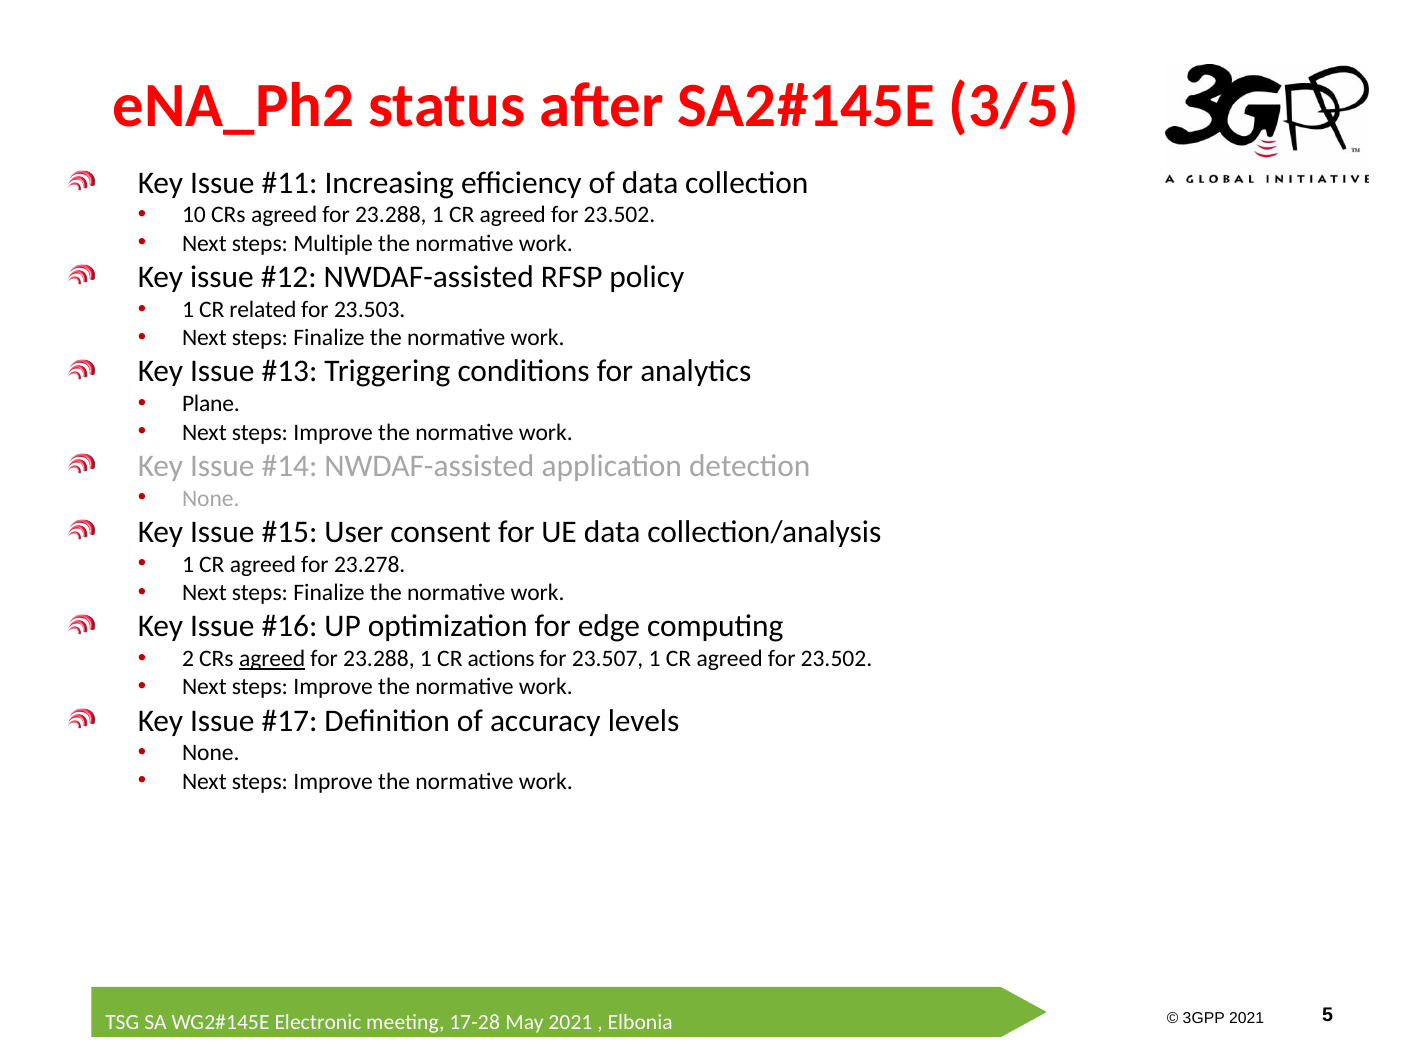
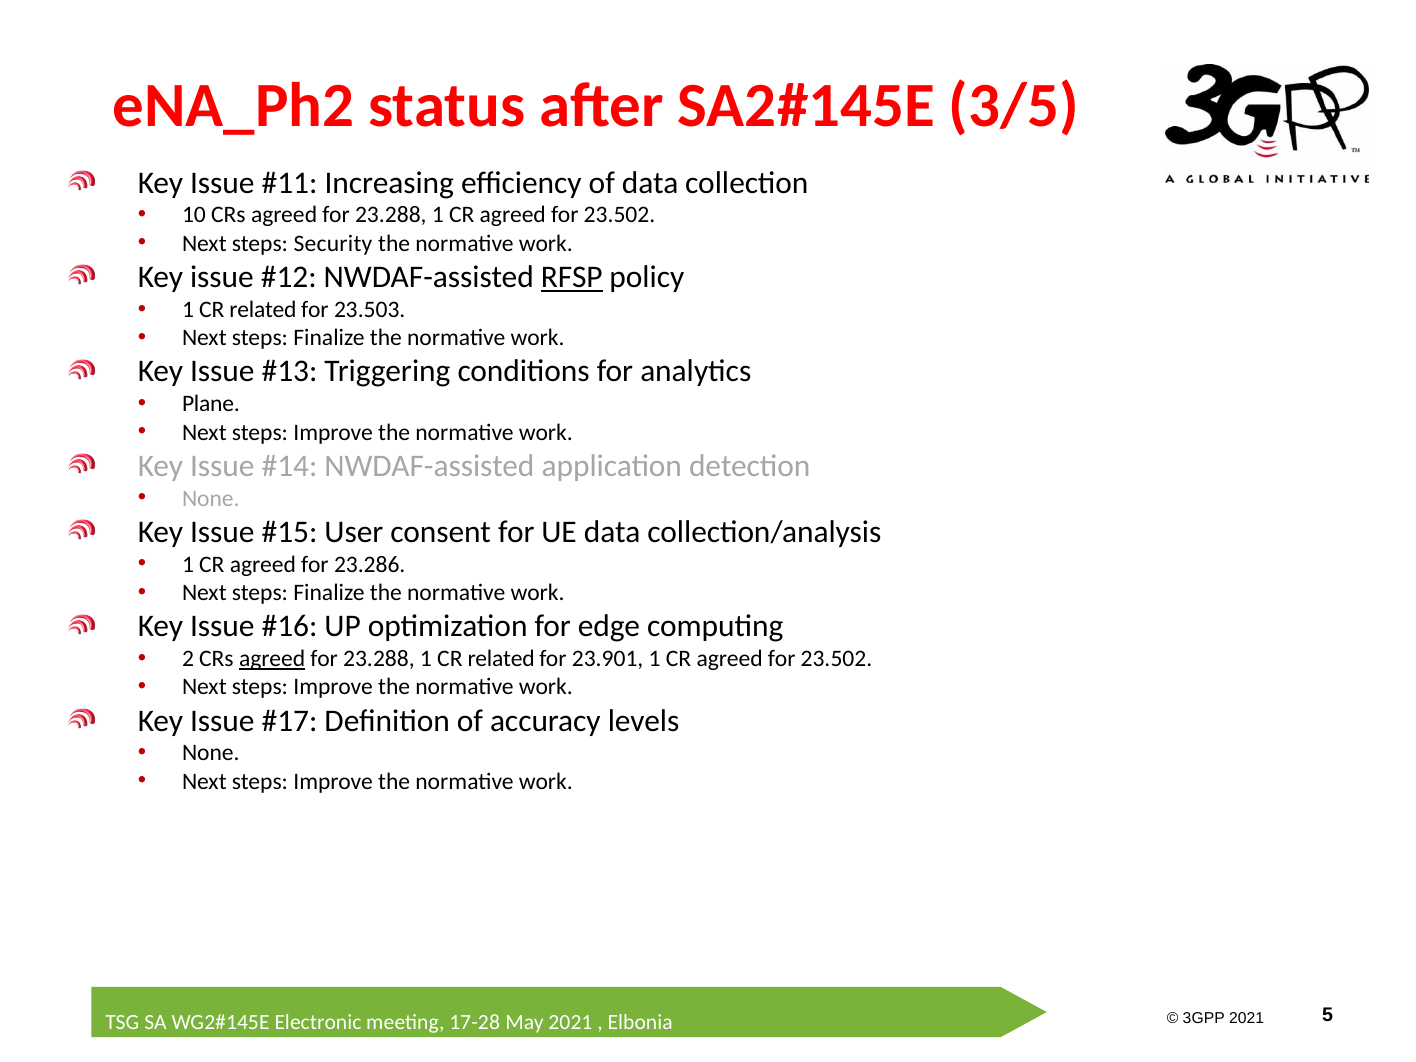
Multiple: Multiple -> Security (333, 243)
RFSP underline: none -> present (572, 277)
23.278: 23.278 -> 23.286 (370, 564)
23.288 1 CR actions: actions -> related (501, 659)
23.507: 23.507 -> 23.901 (608, 659)
